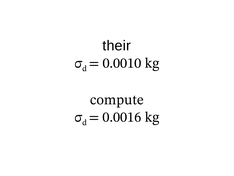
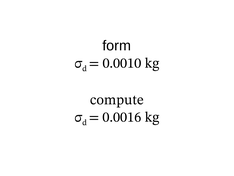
their: their -> form (117, 46)
